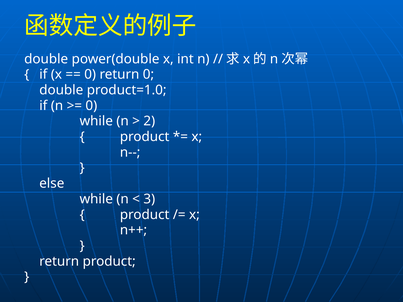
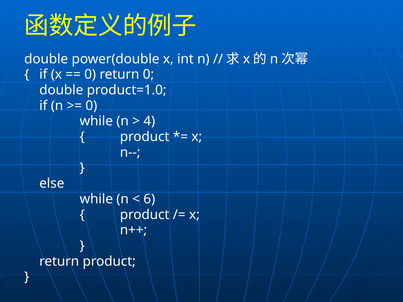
2: 2 -> 4 (149, 121)
3: 3 -> 6 (149, 199)
